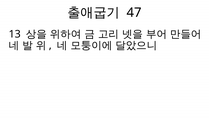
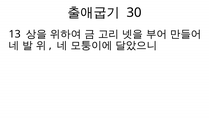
47: 47 -> 30 (134, 13)
